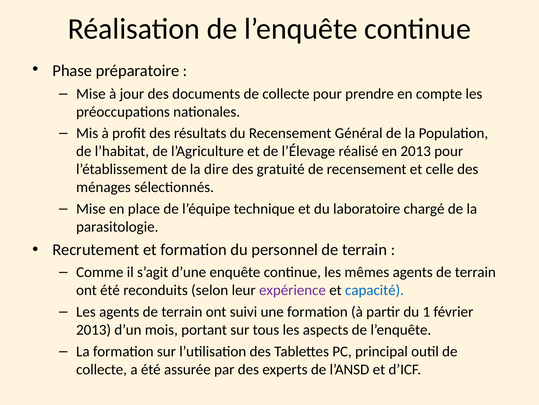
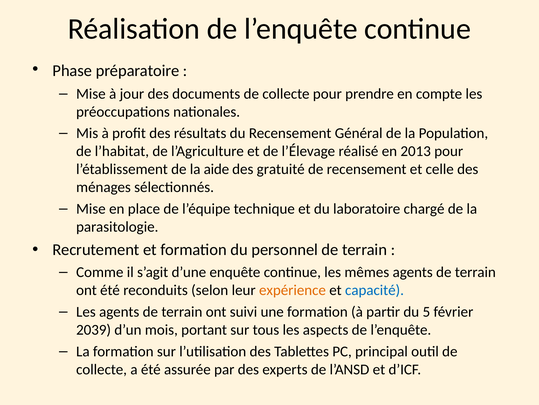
dire: dire -> aide (216, 169)
expérience colour: purple -> orange (292, 290)
1: 1 -> 5 (426, 311)
2013: 2013 -> 2039 (94, 329)
